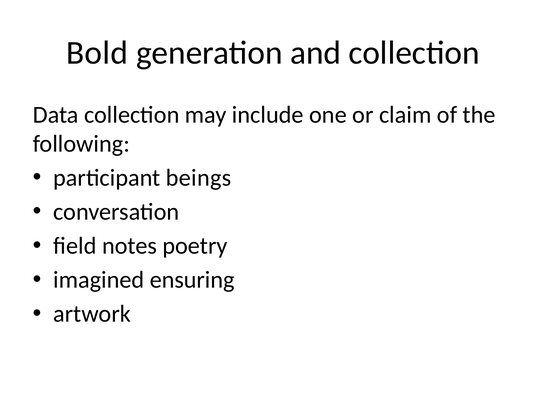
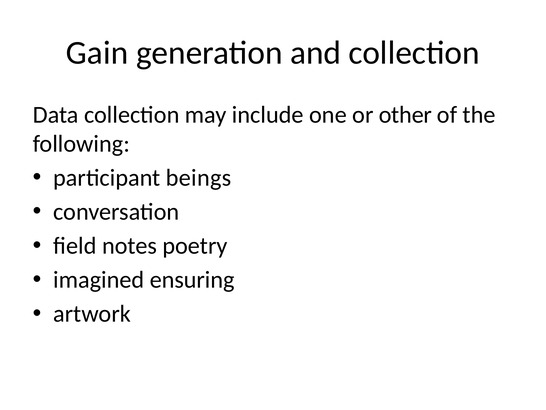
Bold: Bold -> Gain (97, 53)
claim: claim -> other (405, 115)
